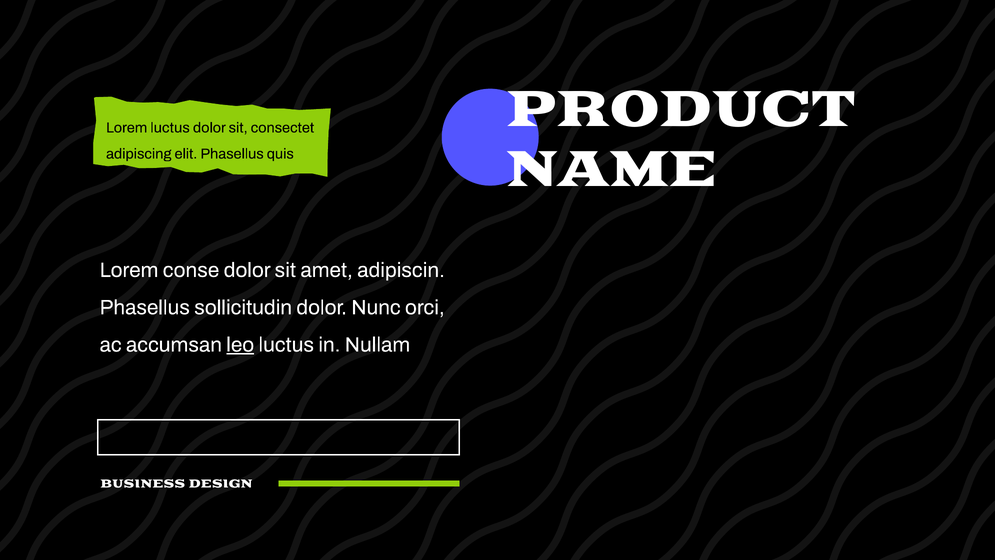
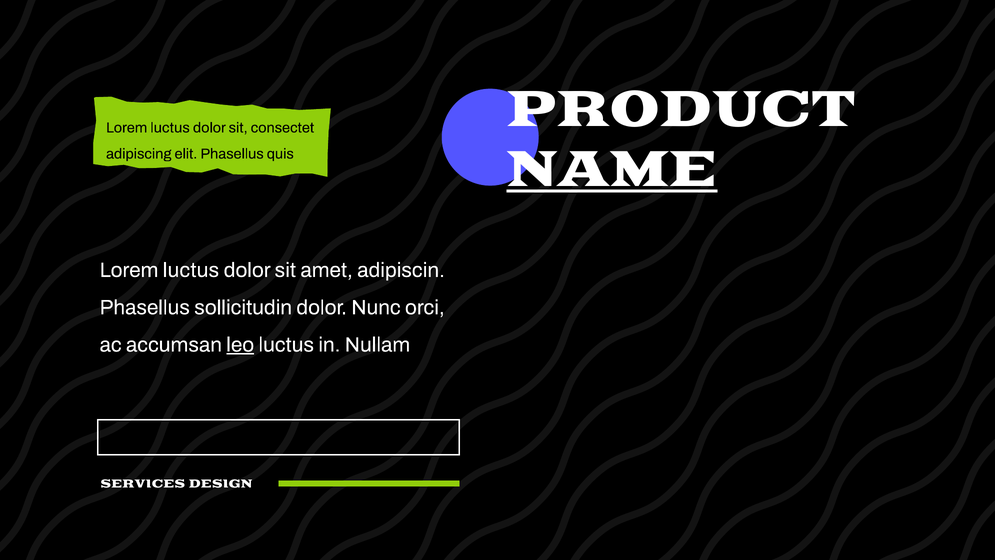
NAME underline: none -> present (612, 170)
conse: conse -> luctus (191, 270)
BUSINESS: BUSINESS -> SERVICES (143, 484)
